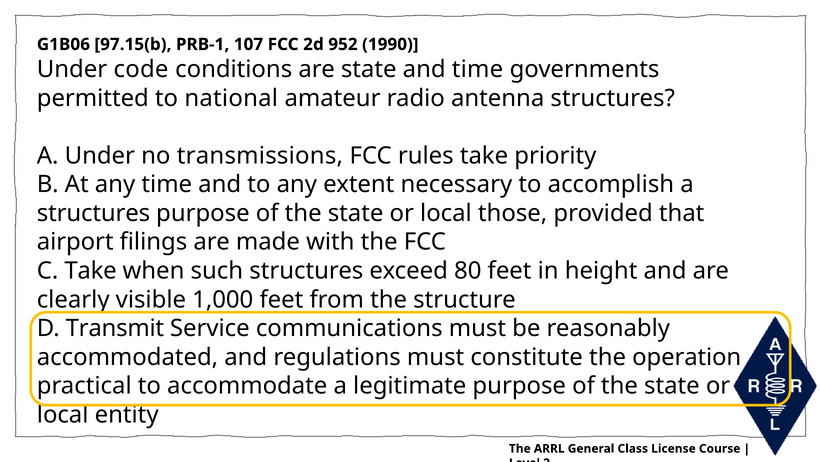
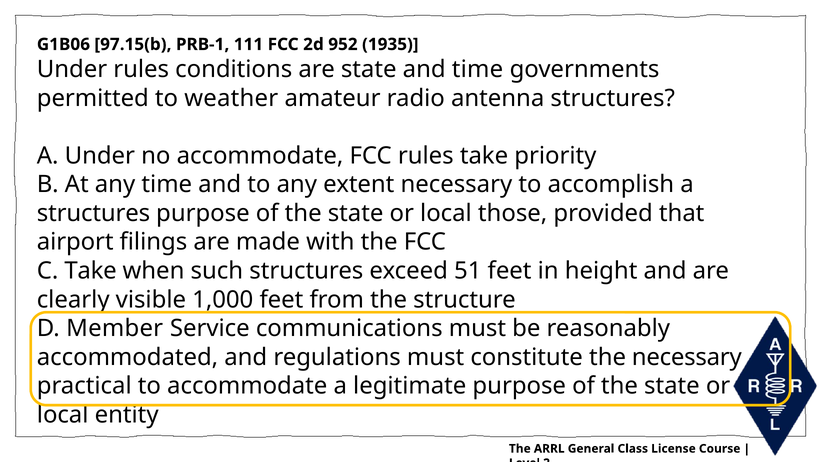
107: 107 -> 111 (248, 44)
1990: 1990 -> 1935 (390, 44)
Under code: code -> rules (141, 69)
national: national -> weather (231, 98)
no transmissions: transmissions -> accommodate (260, 156)
80: 80 -> 51 (468, 271)
Transmit: Transmit -> Member (115, 328)
the operation: operation -> necessary (687, 357)
